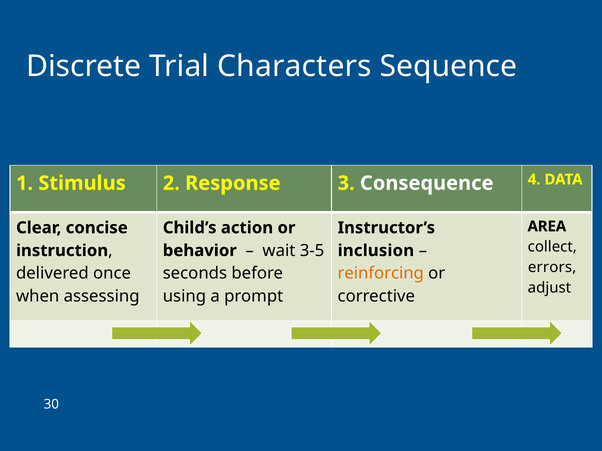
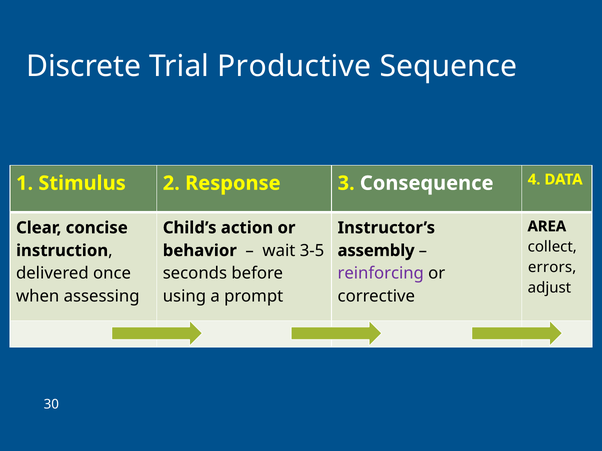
Characters: Characters -> Productive (294, 67)
inclusion: inclusion -> assembly (376, 251)
reinforcing colour: orange -> purple (381, 274)
